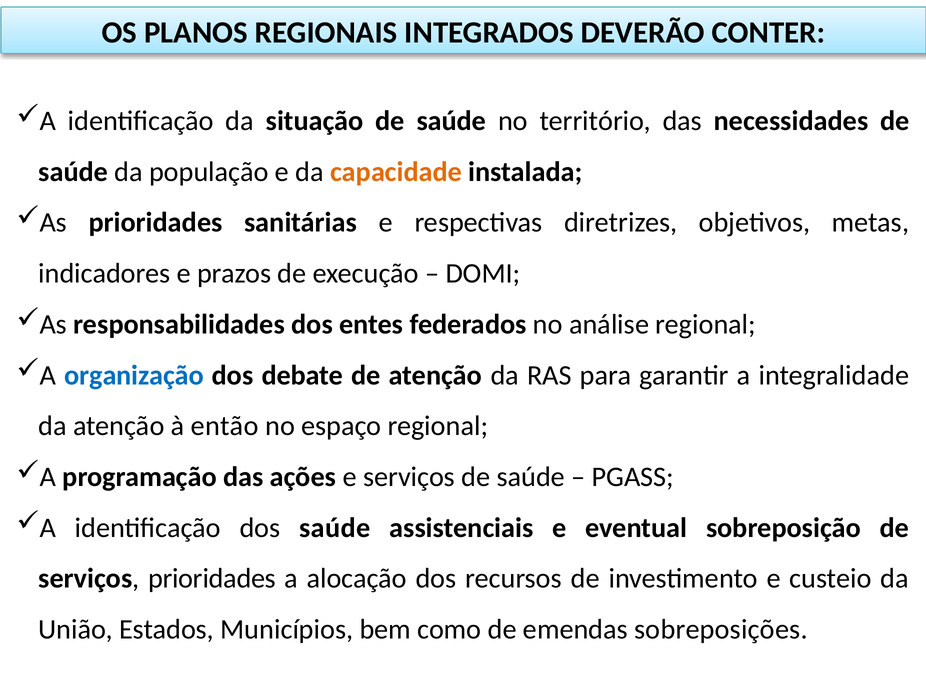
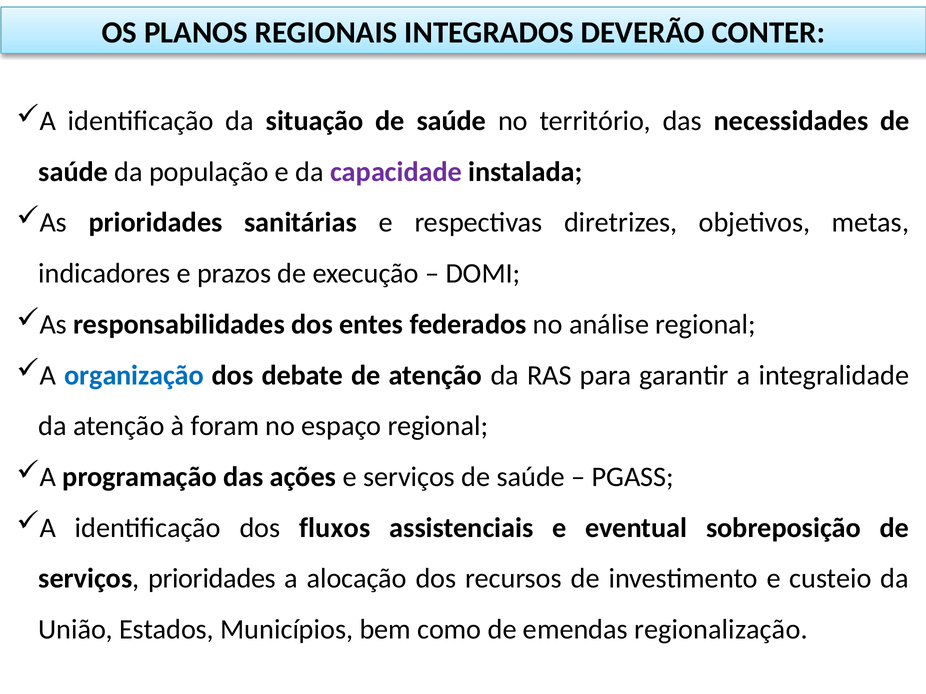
capacidade colour: orange -> purple (396, 172)
então: então -> foram (225, 426)
dos saúde: saúde -> fluxos (335, 528)
sobreposições: sobreposições -> regionalização (721, 630)
